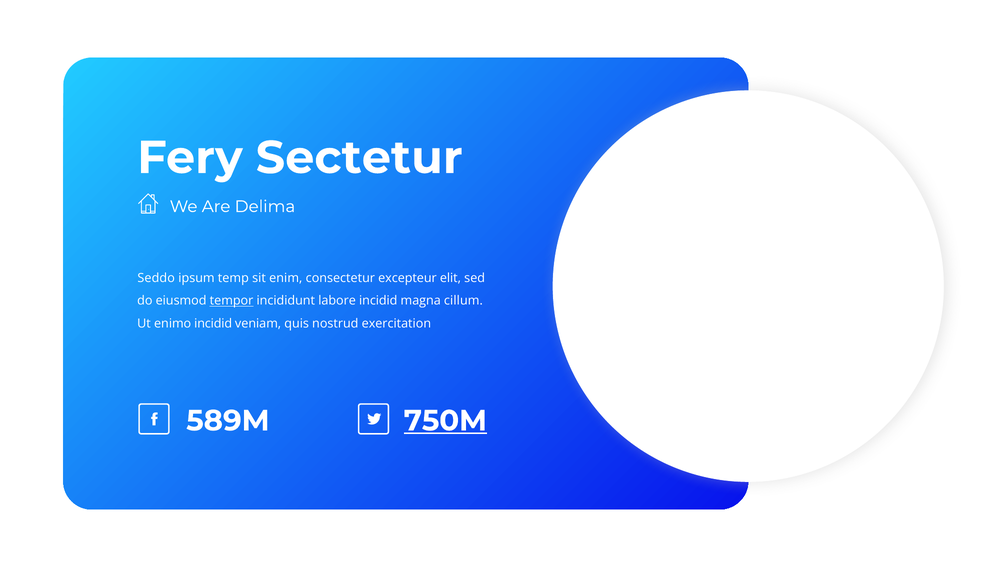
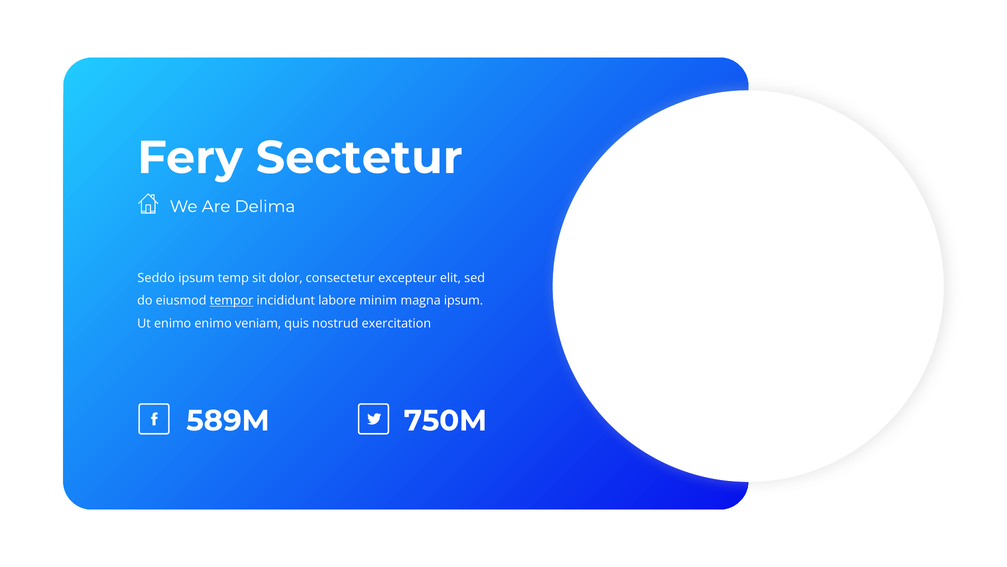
enim: enim -> dolor (286, 278)
labore incidid: incidid -> minim (378, 300)
magna cillum: cillum -> ipsum (464, 300)
enimo incidid: incidid -> enimo (213, 323)
750M underline: present -> none (445, 420)
